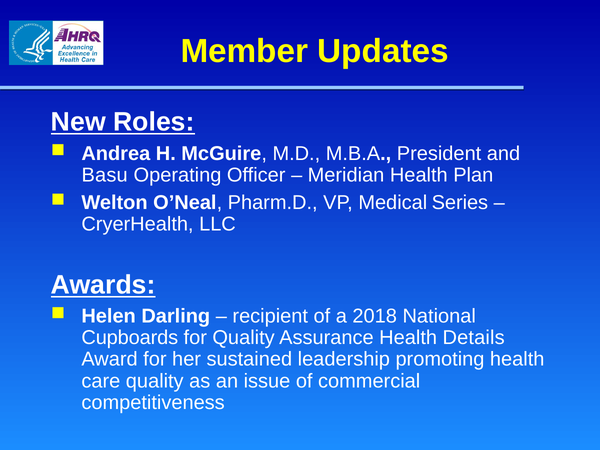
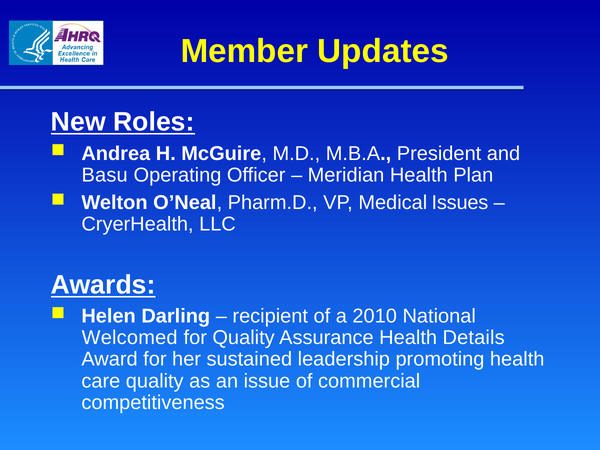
Series: Series -> Issues (460, 203)
2018: 2018 -> 2010 (375, 316)
Cupboards: Cupboards -> Welcomed (130, 338)
